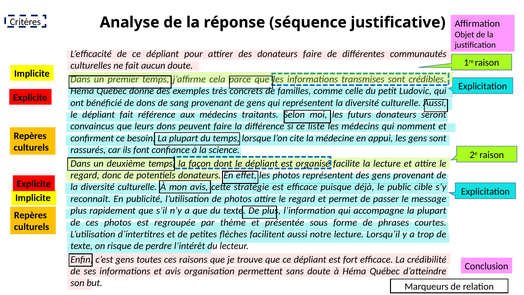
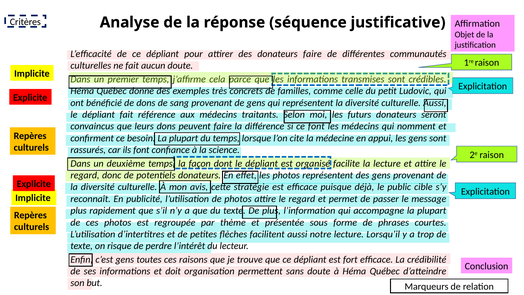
ce liste: liste -> font (316, 126)
et avis: avis -> doit (173, 271)
